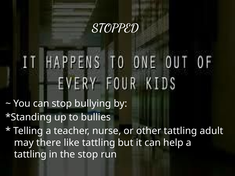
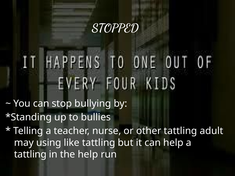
there: there -> using (49, 143)
the stop: stop -> help (88, 155)
